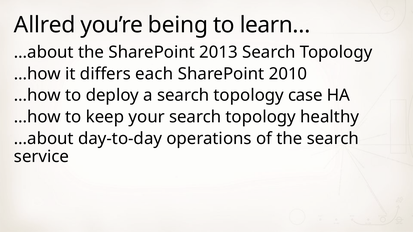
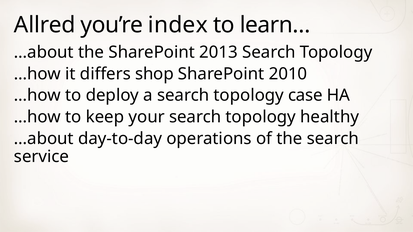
being: being -> index (178, 25)
each: each -> shop (154, 74)
